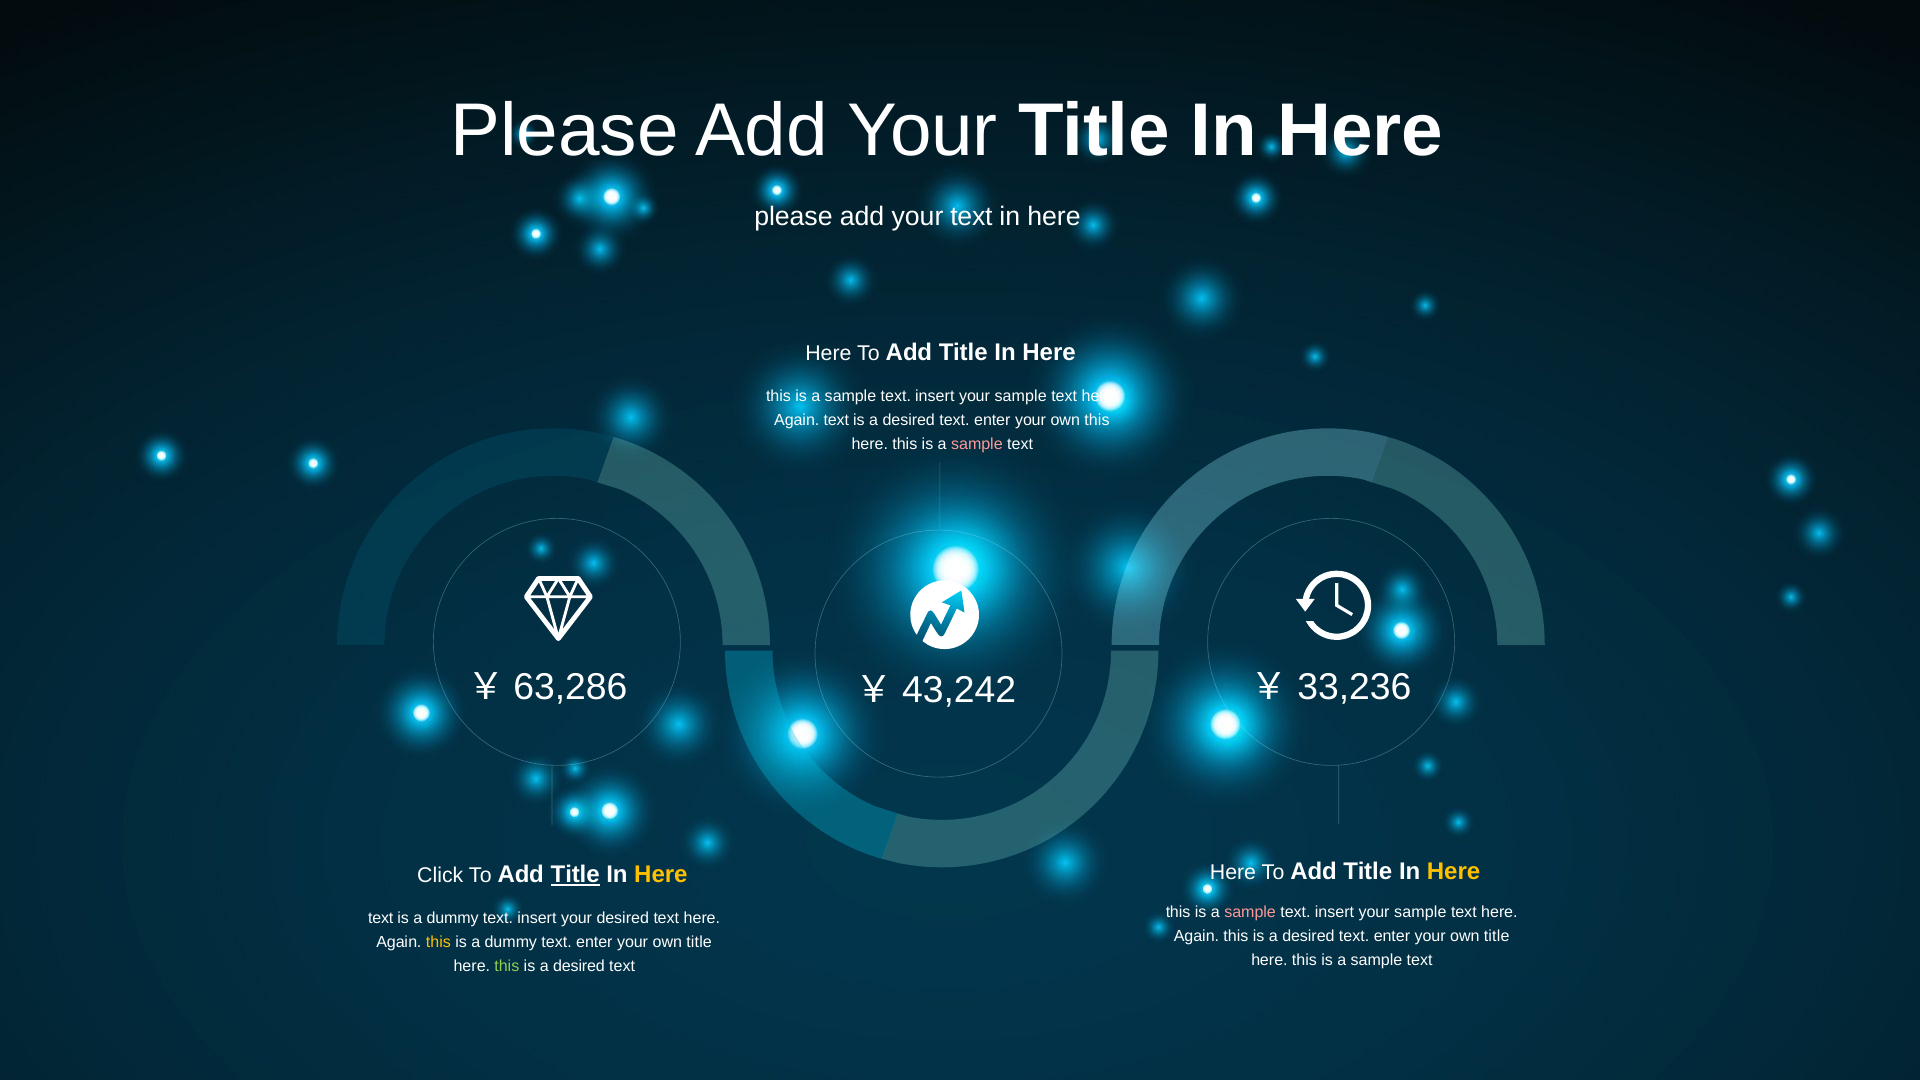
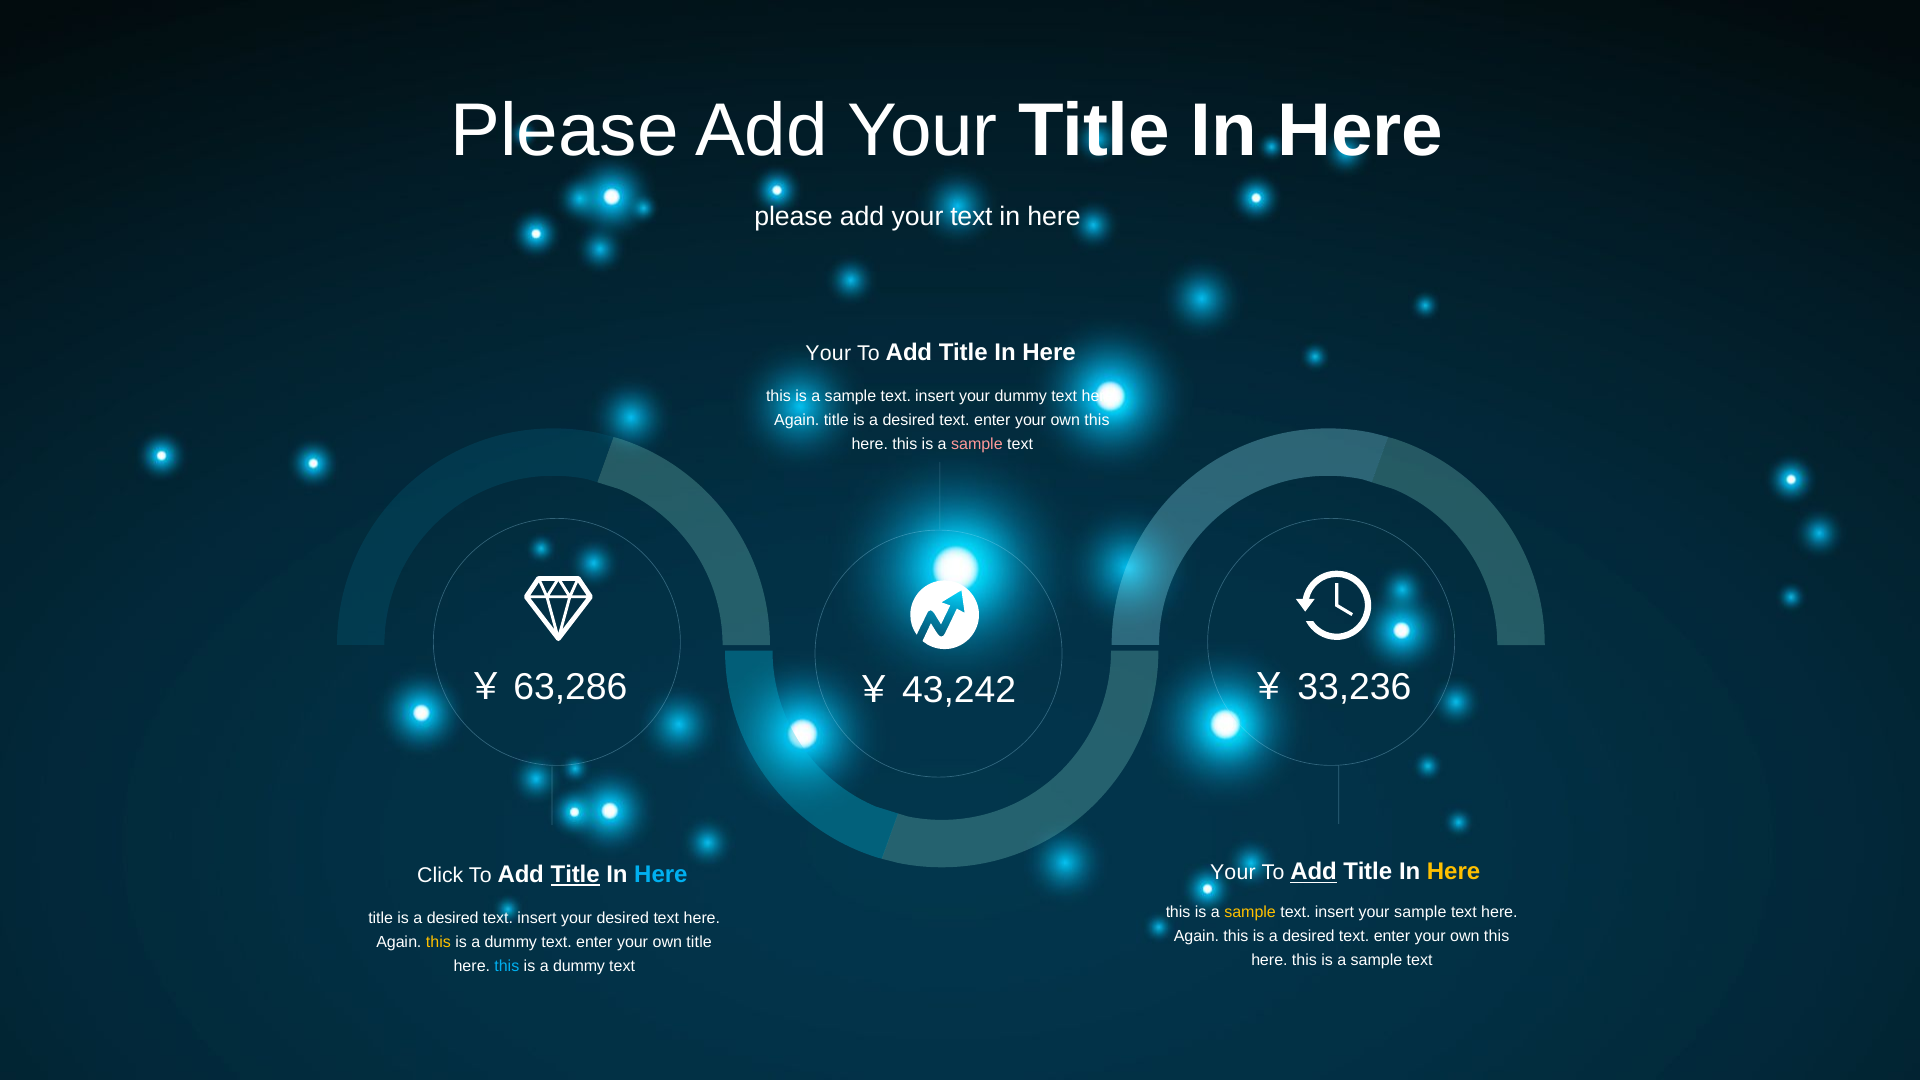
Here: Here -> Your (828, 353)
sample: sample -> dummy (1021, 396)
Again text: text -> title (836, 420)
Here: Here -> Your (1233, 873)
Add underline: none -> present (1313, 872)
Here colour: yellow -> light blue (661, 875)
sample colour: pink -> yellow (1250, 913)
text: text -> title (381, 918)
dummy: dummy -> desired (453, 918)
title: title -> this (1497, 937)
this colour: light green -> light blue (507, 966)
desired: desired -> dummy (579, 966)
